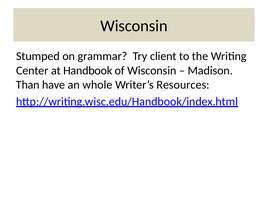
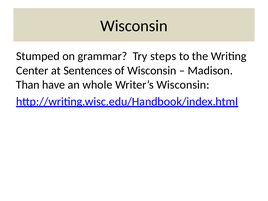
client: client -> steps (163, 56)
Handbook: Handbook -> Sentences (88, 71)
Writer’s Resources: Resources -> Wisconsin (183, 85)
